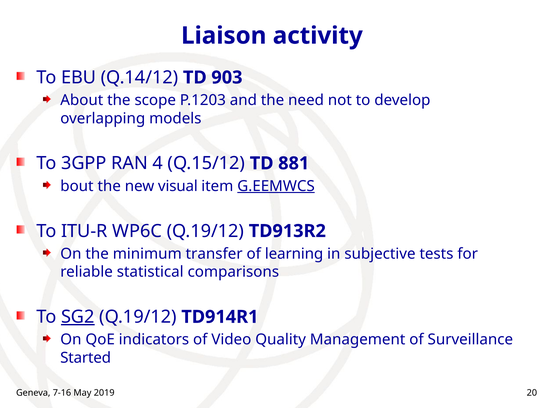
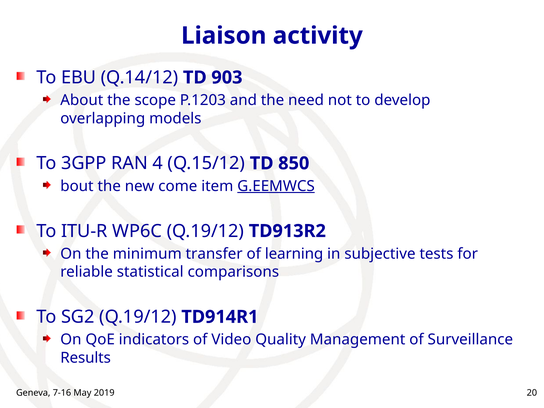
881: 881 -> 850 (294, 163)
visual: visual -> come (178, 186)
SG2 underline: present -> none (78, 317)
Started: Started -> Results (86, 358)
